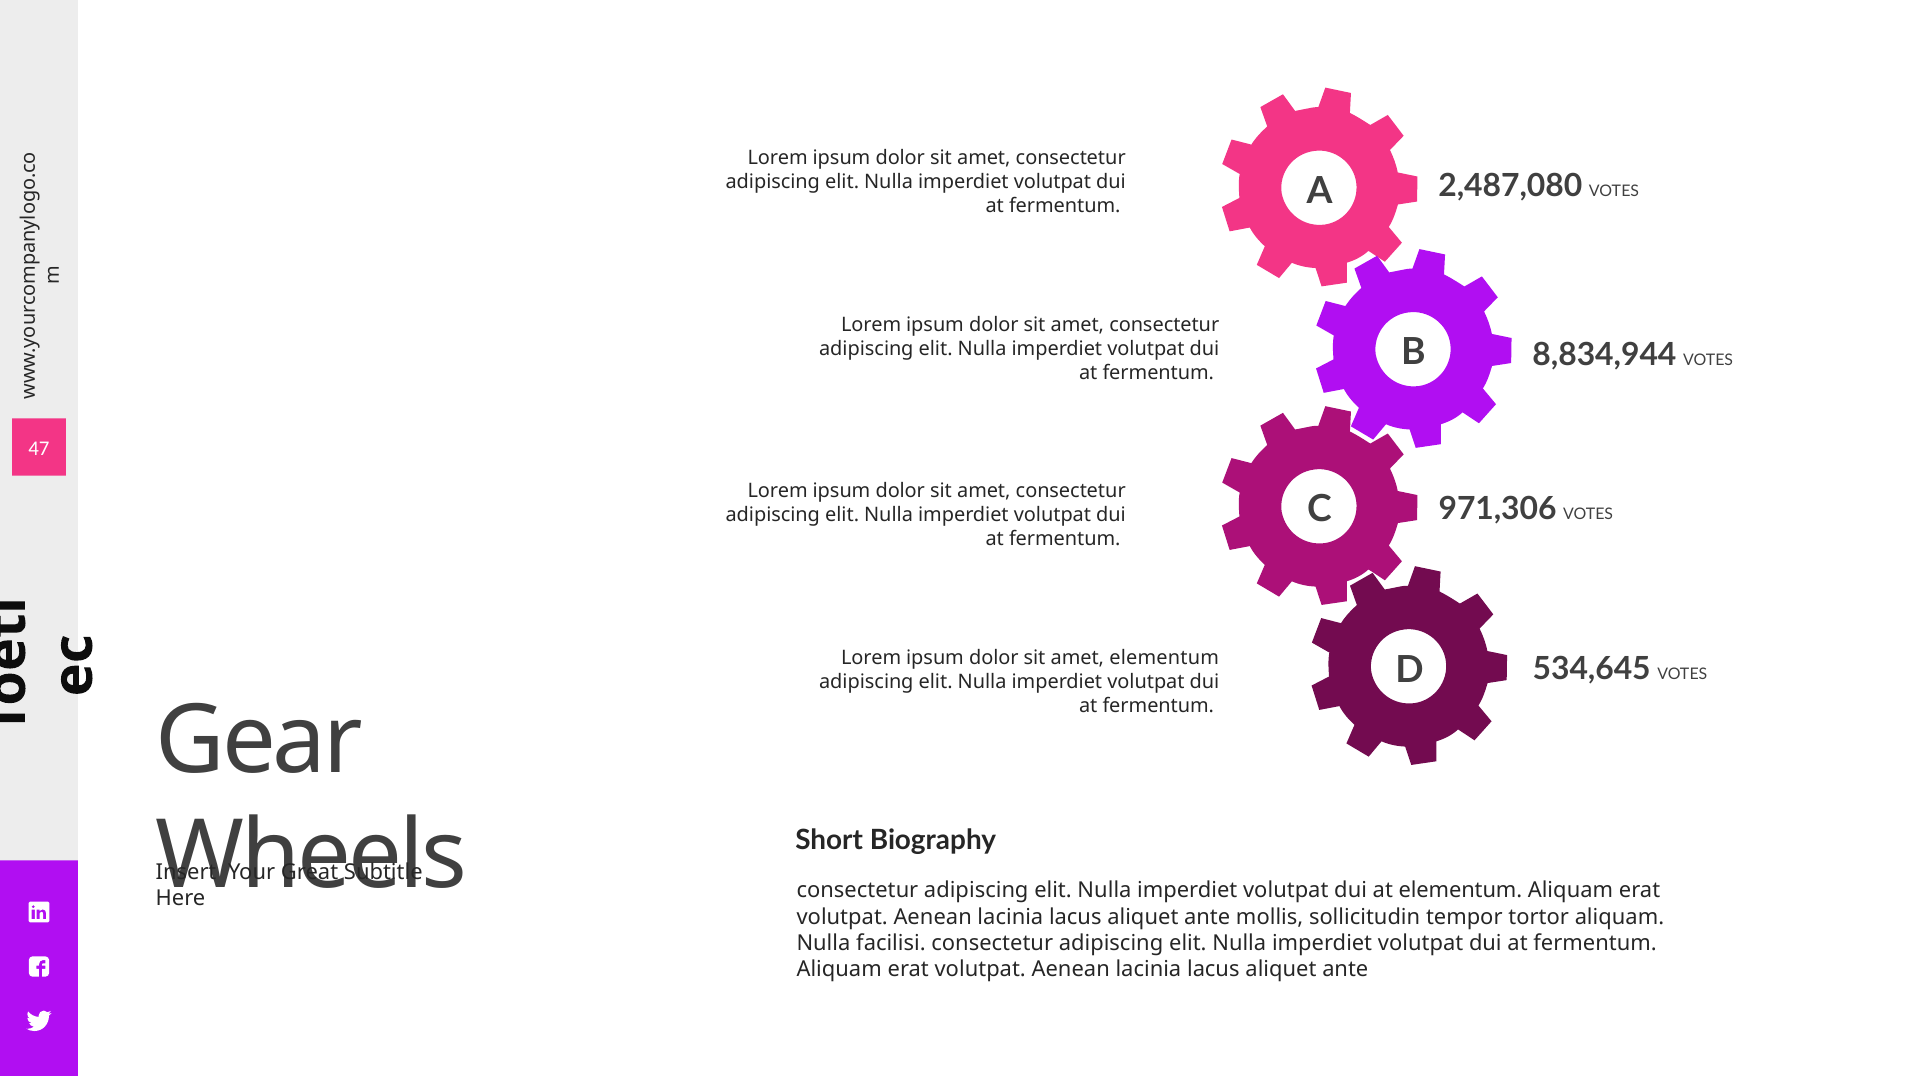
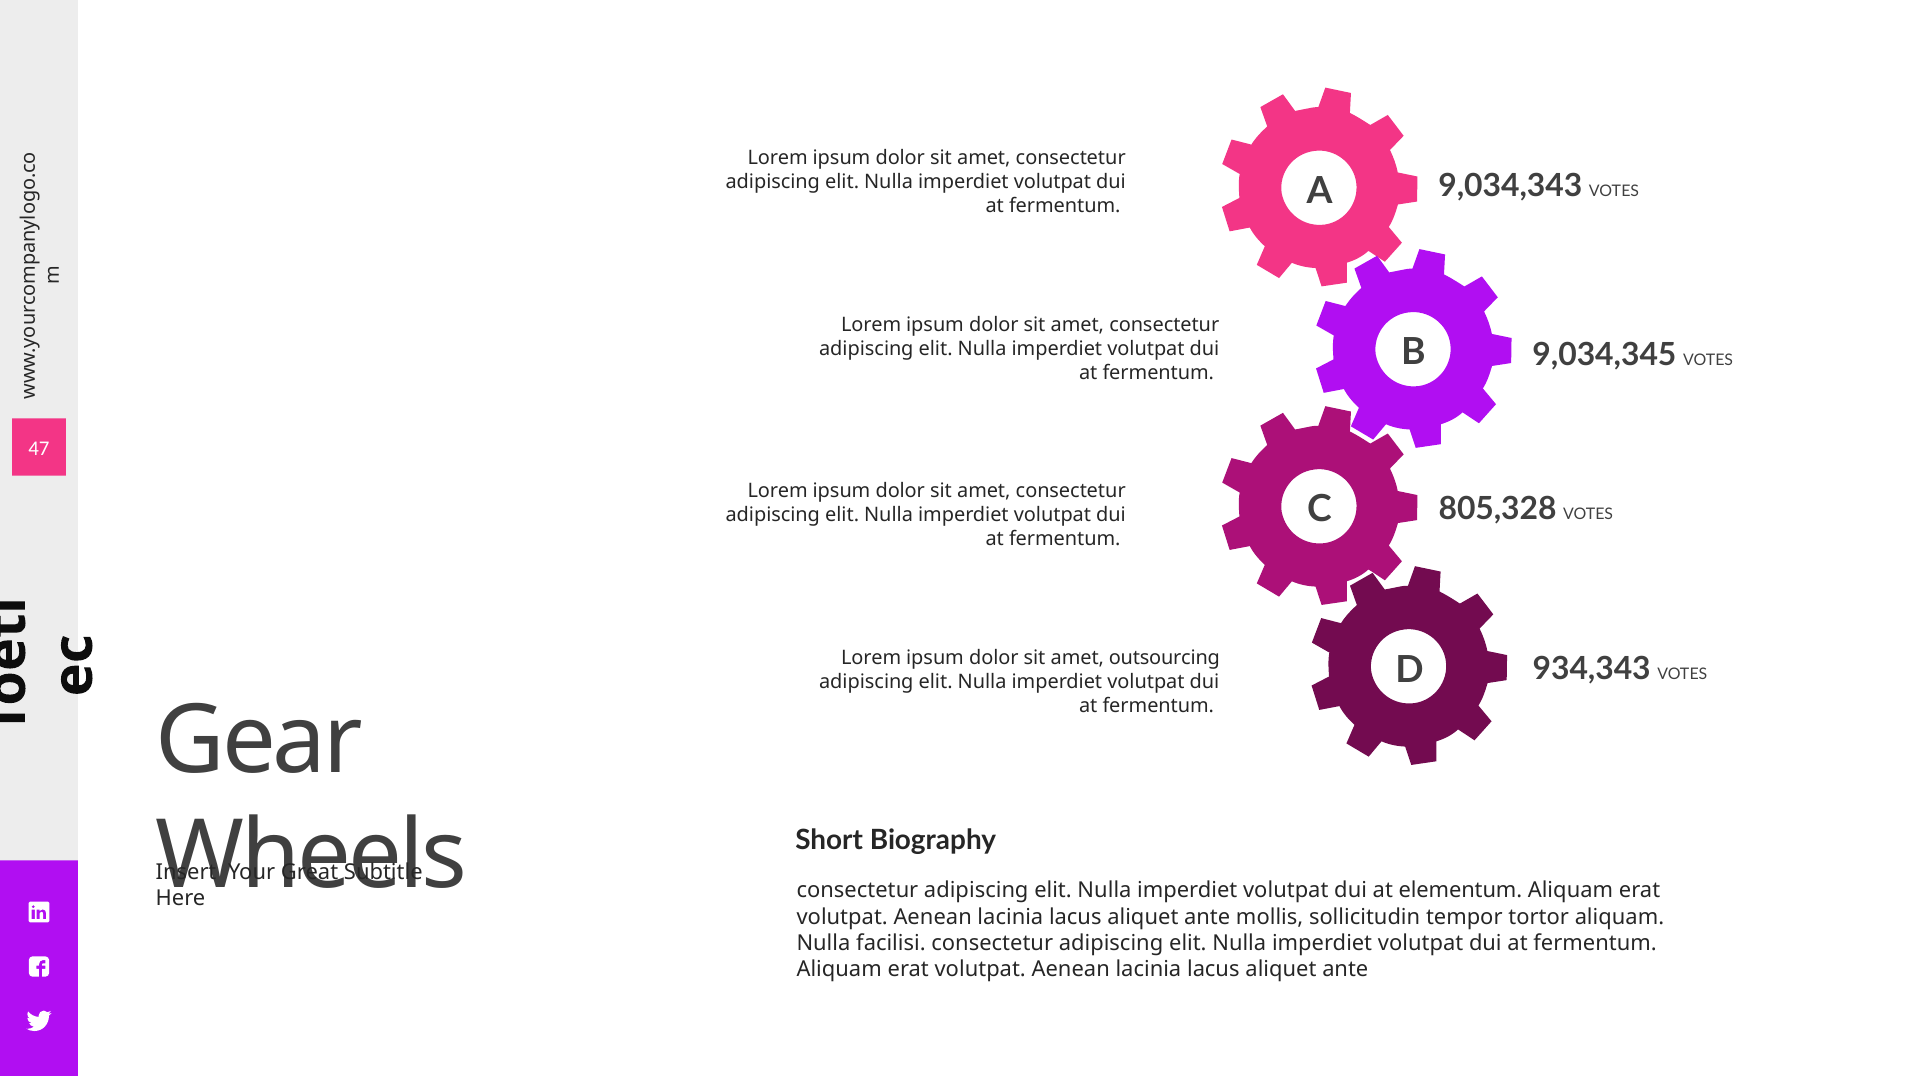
2,487,080: 2,487,080 -> 9,034,343 (1510, 186)
8,834,944: 8,834,944 -> 9,034,345 (1604, 355)
971,306: 971,306 -> 805,328 (1498, 509)
amet elementum: elementum -> outsourcing (1164, 658)
534,645: 534,645 -> 934,343 (1592, 669)
